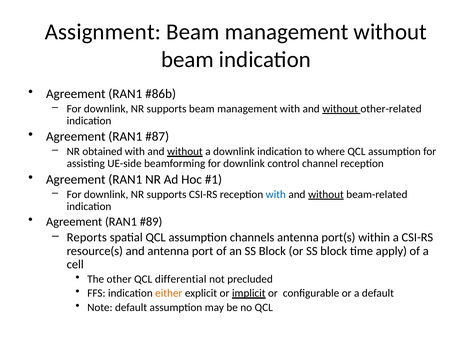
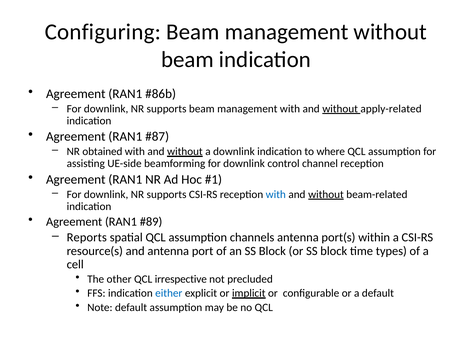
Assignment: Assignment -> Configuring (103, 32)
other-related: other-related -> apply-related (391, 109)
apply: apply -> types (391, 251)
differential: differential -> irrespective (181, 279)
either colour: orange -> blue (169, 293)
